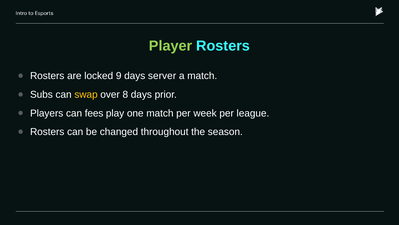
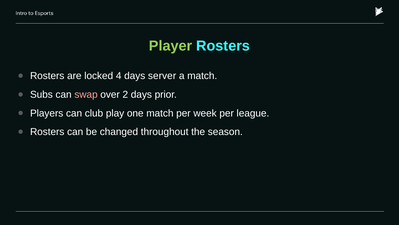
9: 9 -> 4 (119, 76)
swap colour: yellow -> pink (86, 94)
8: 8 -> 2 (125, 94)
fees: fees -> club (94, 113)
